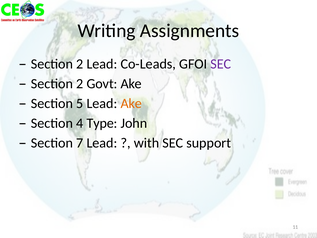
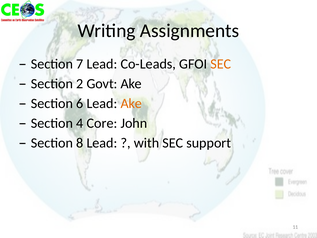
2: 2 -> 7 (80, 64)
SEC colour: purple -> orange (221, 64)
5: 5 -> 6 (80, 103)
Type: Type -> Core (102, 123)
7: 7 -> 8 (80, 143)
